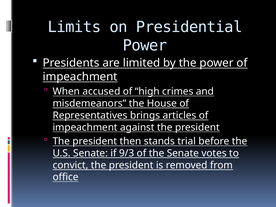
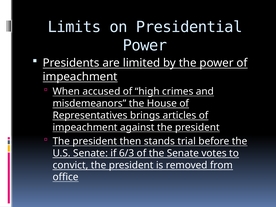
9/3: 9/3 -> 6/3 (127, 153)
